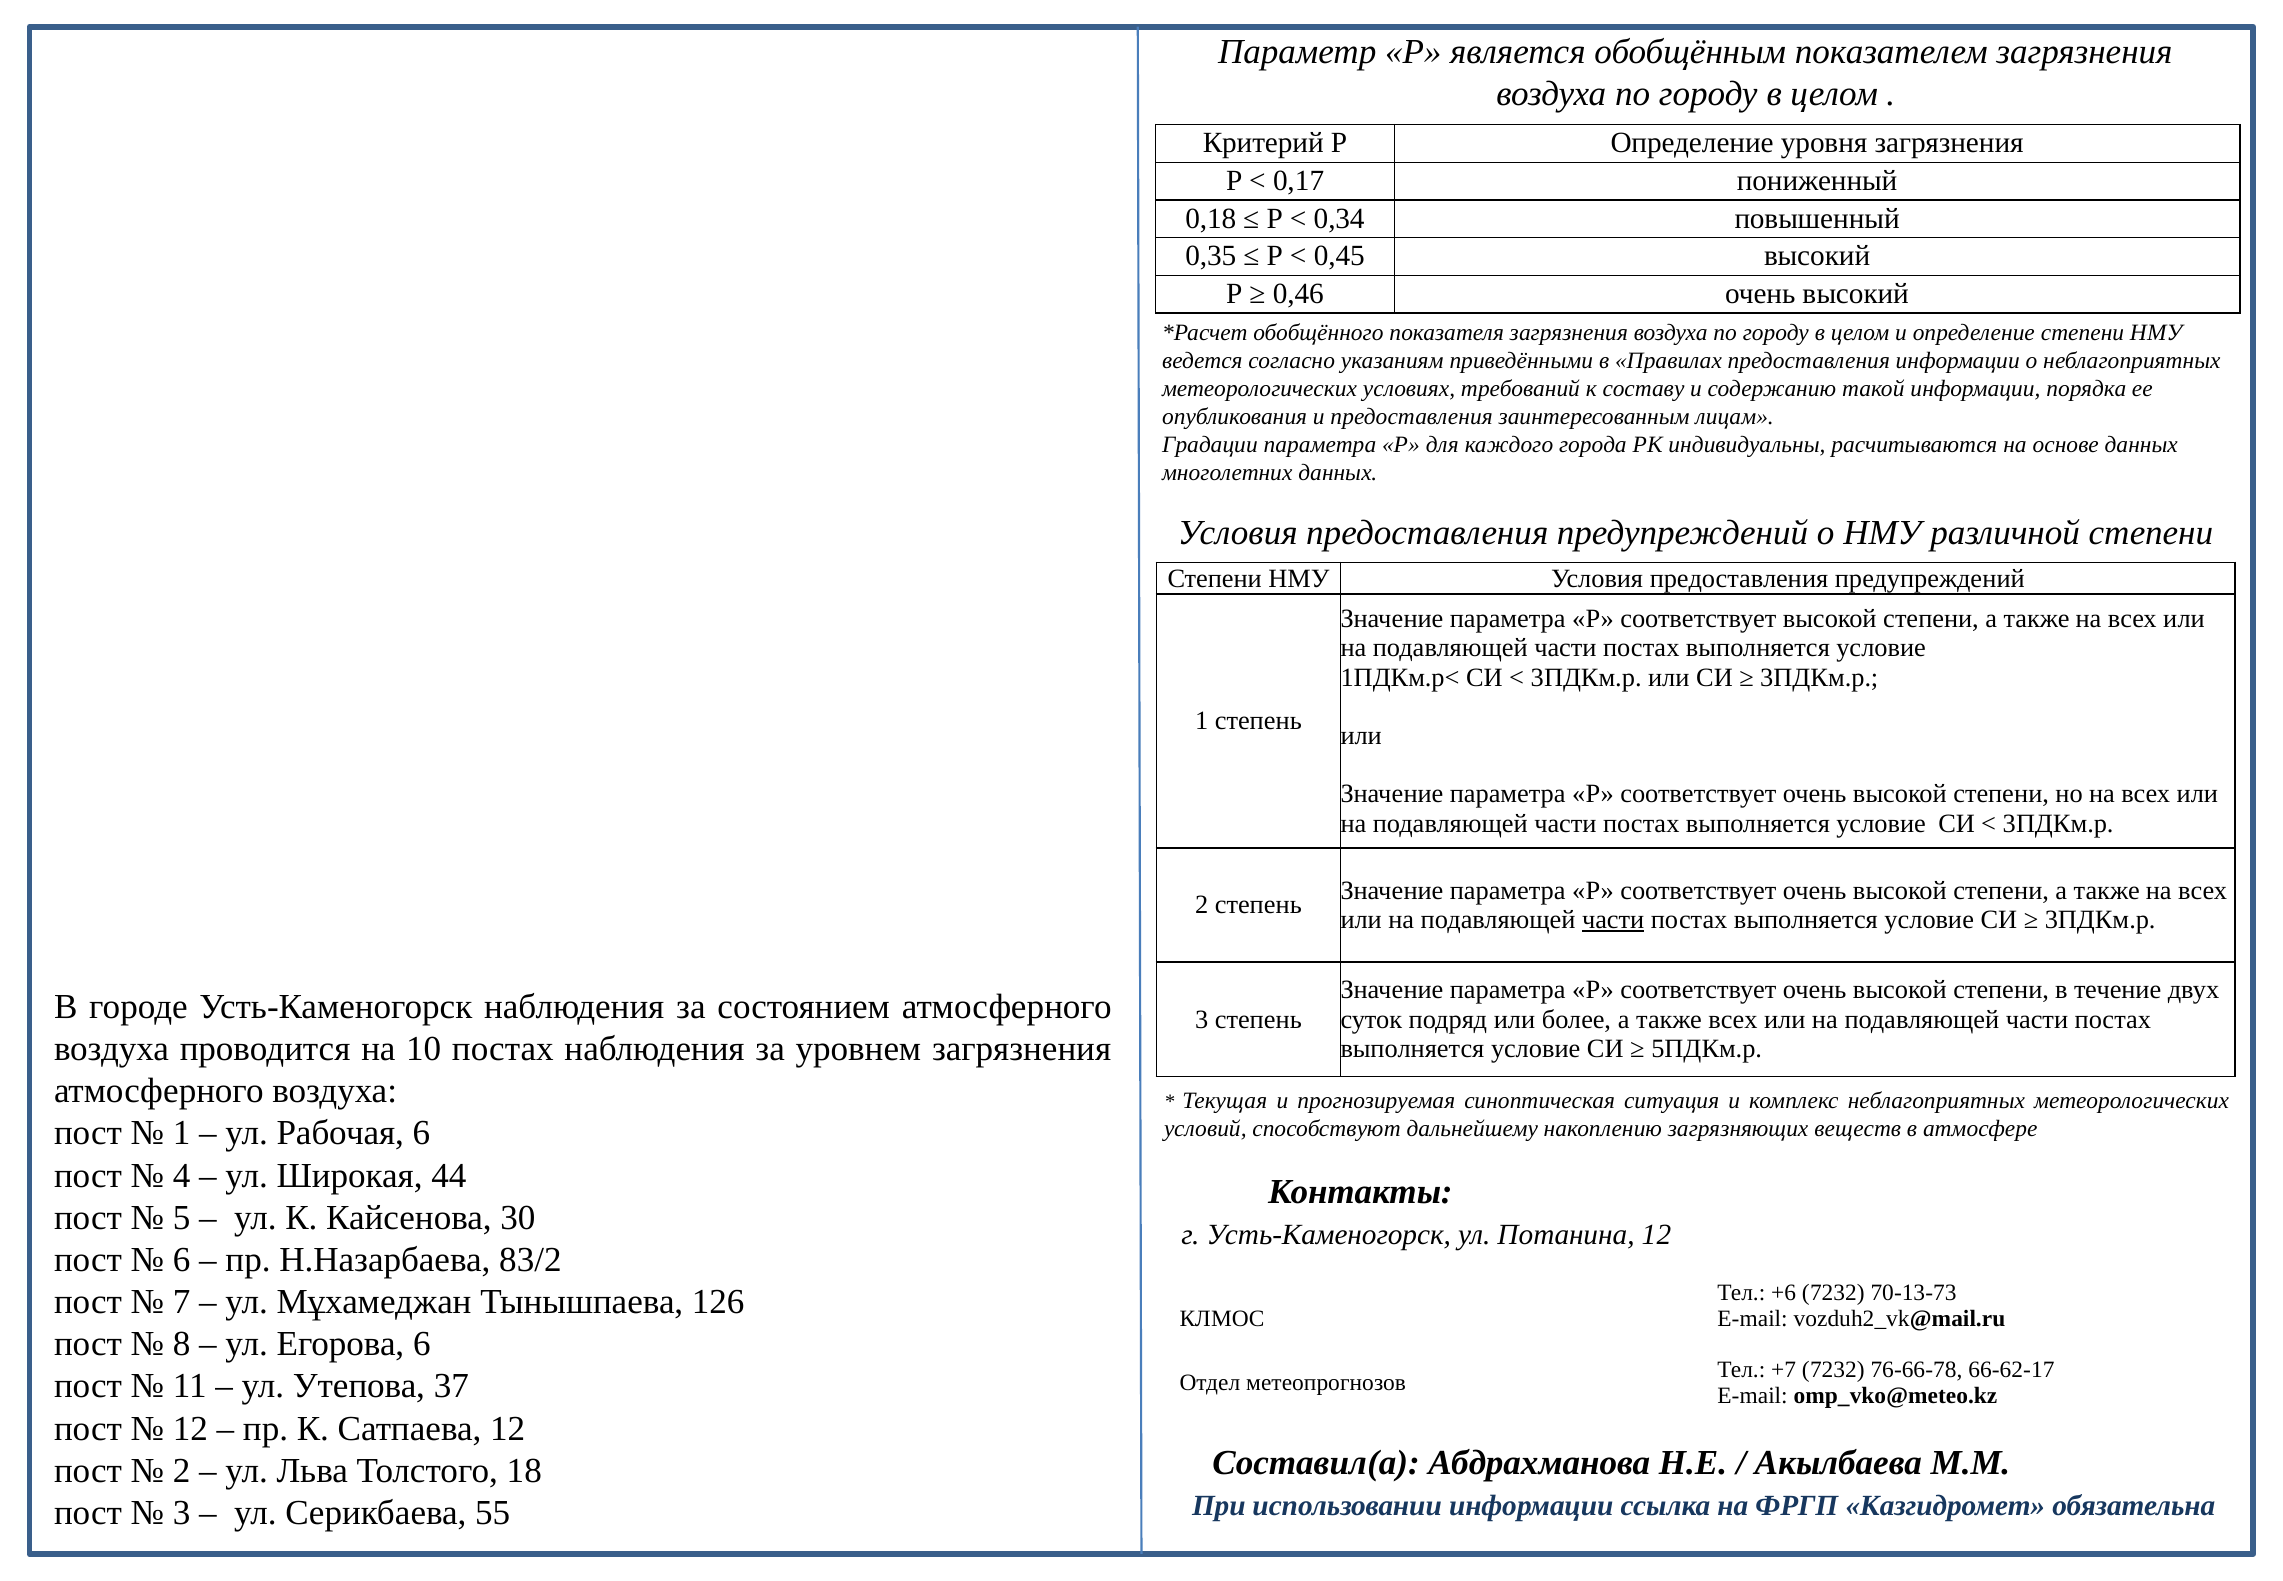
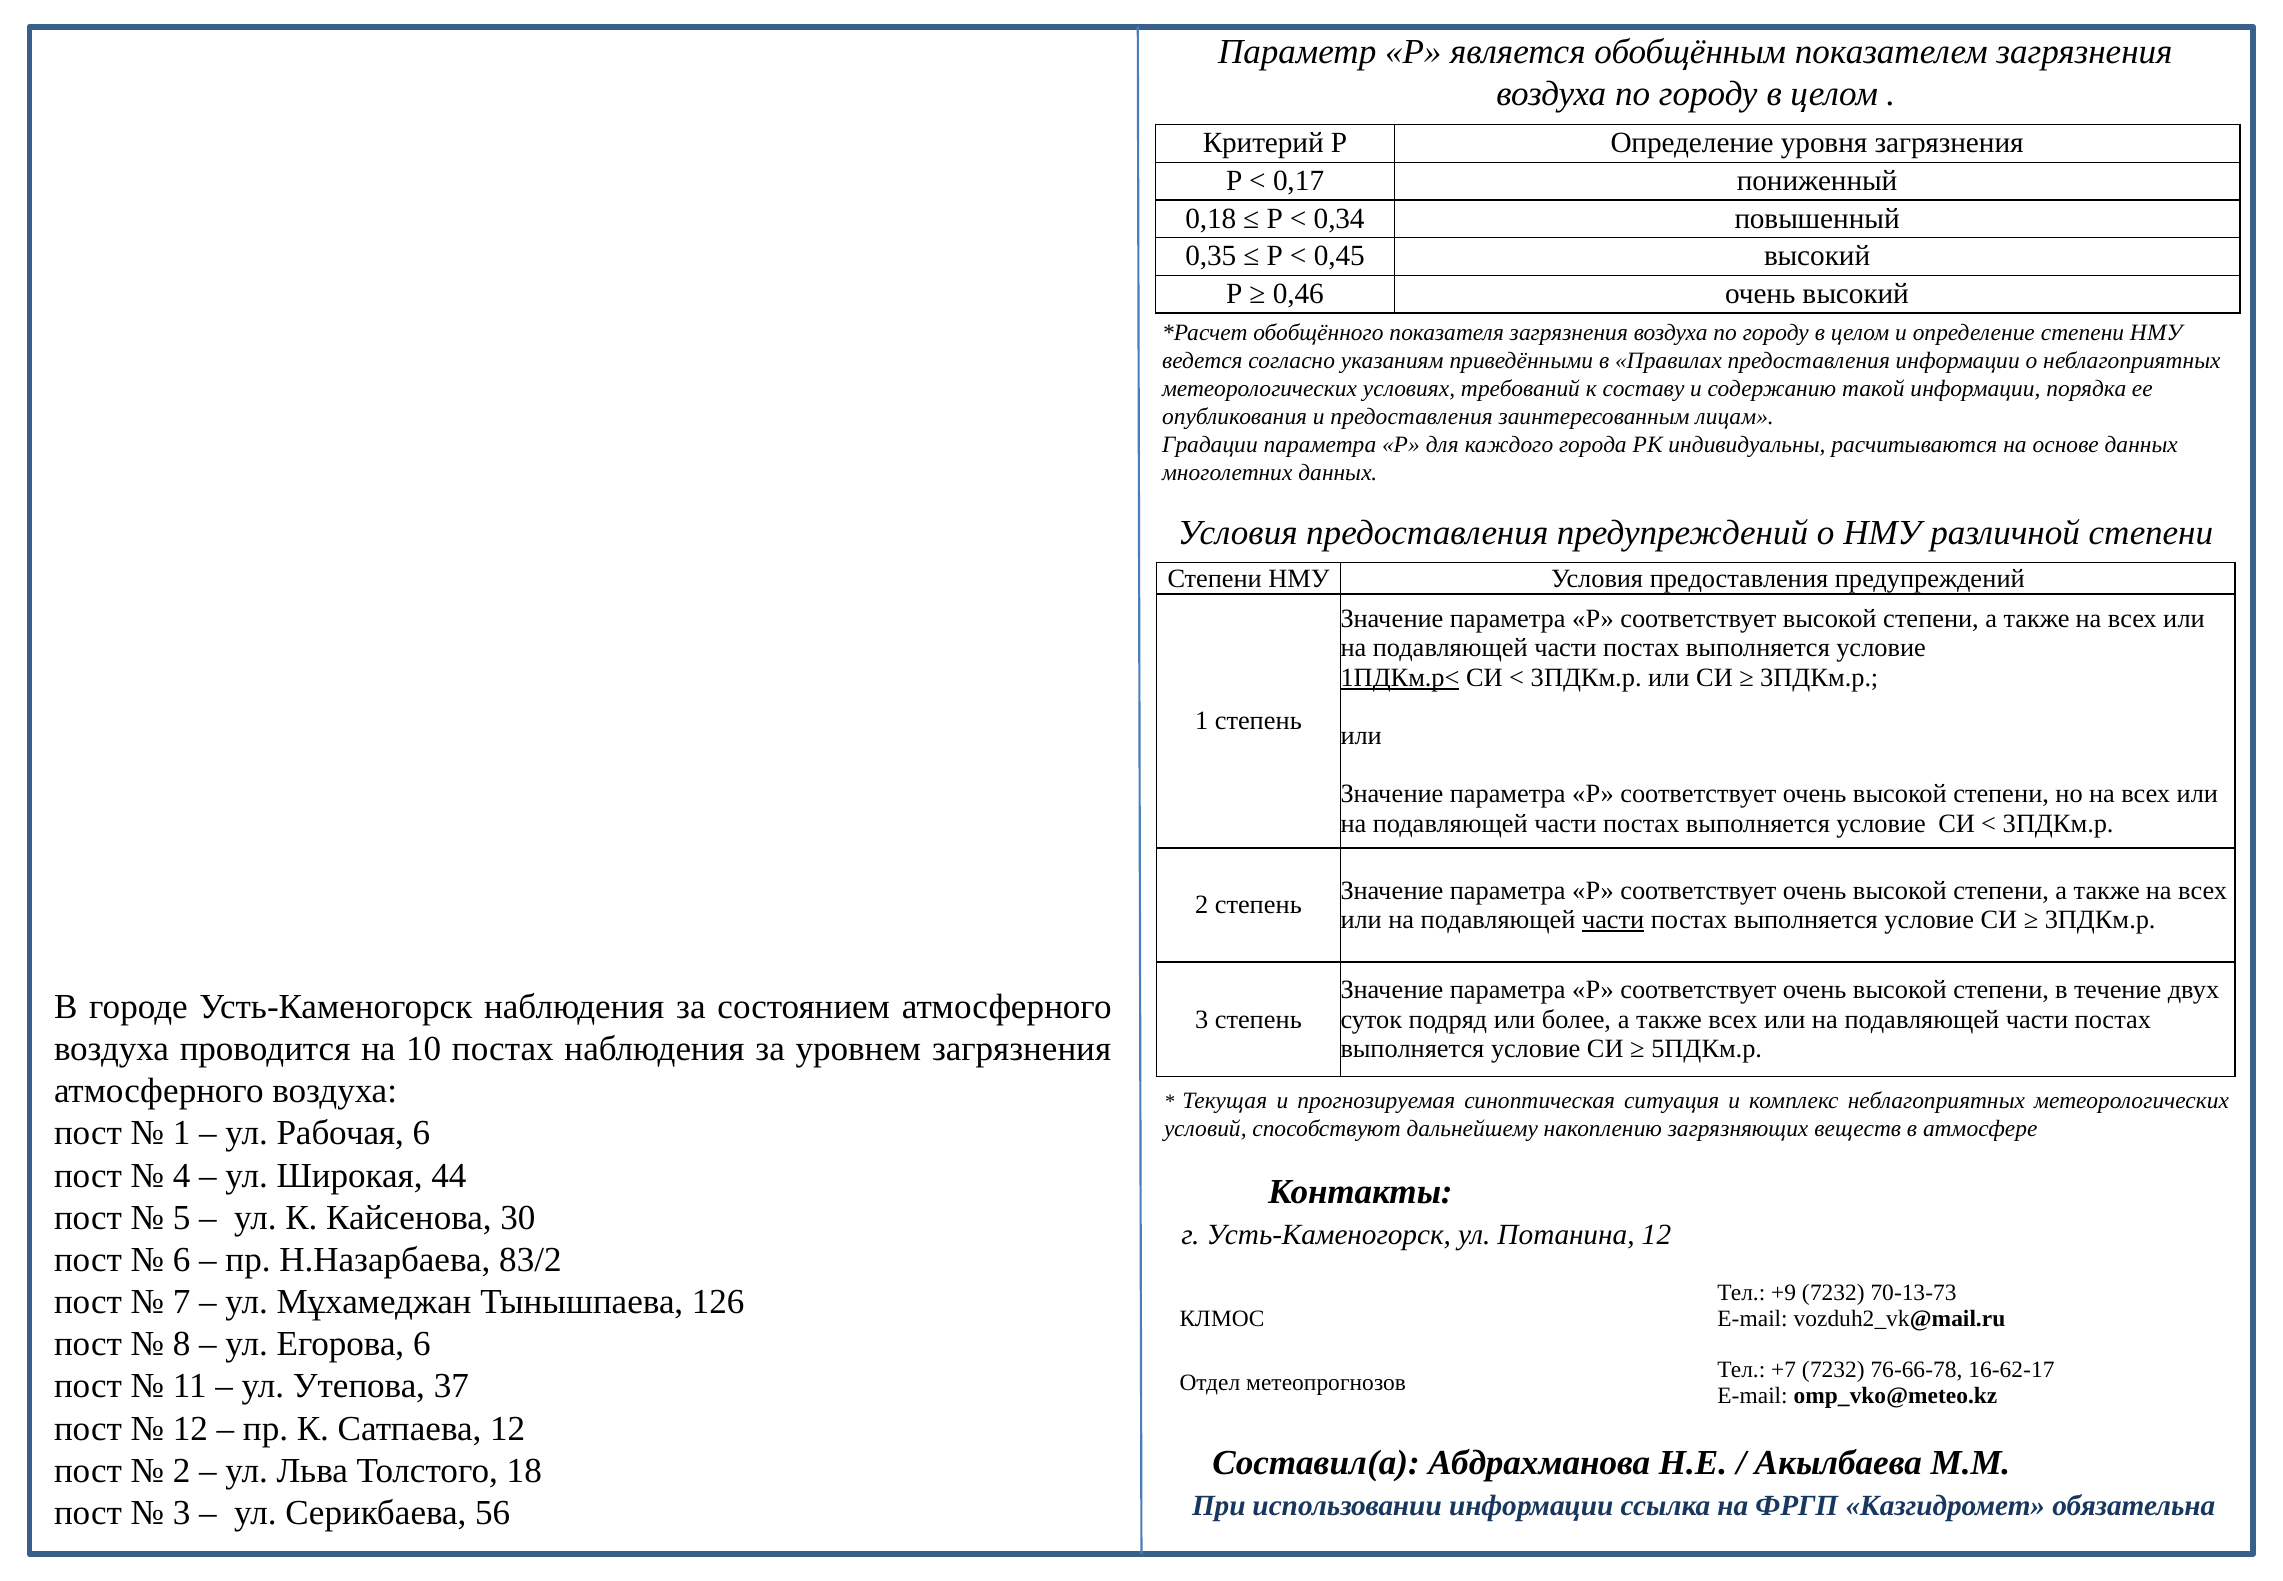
1ПДКм.р< underline: none -> present (1400, 677)
+6: +6 -> +9 (1784, 1292)
66-62-17: 66-62-17 -> 16-62-17 (2011, 1370)
55: 55 -> 56 (493, 1512)
